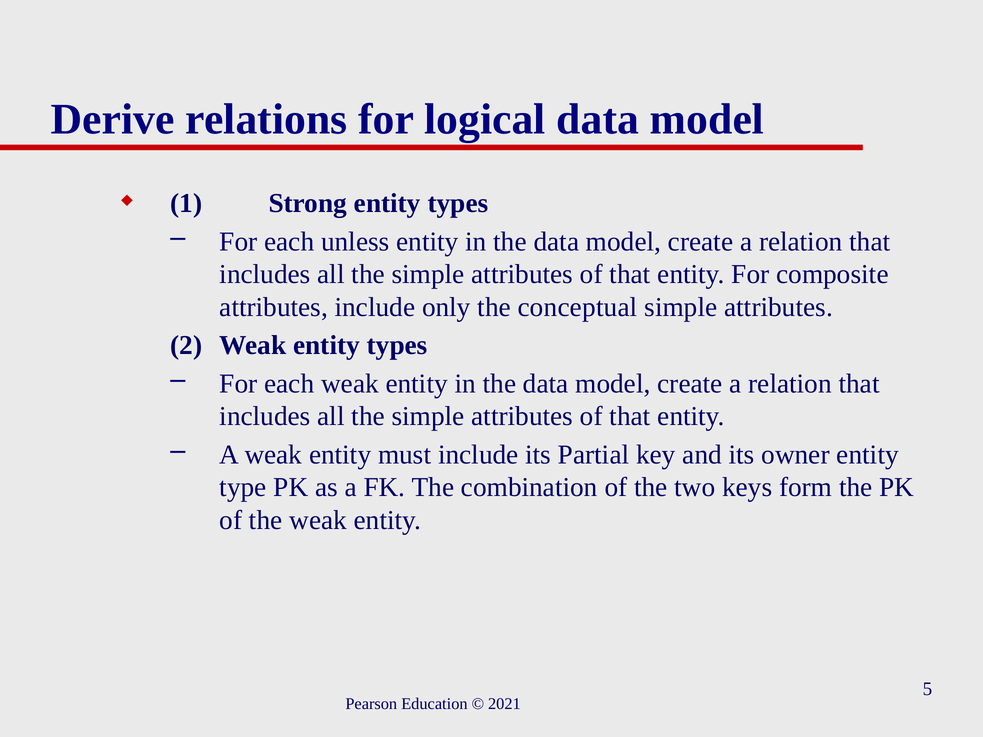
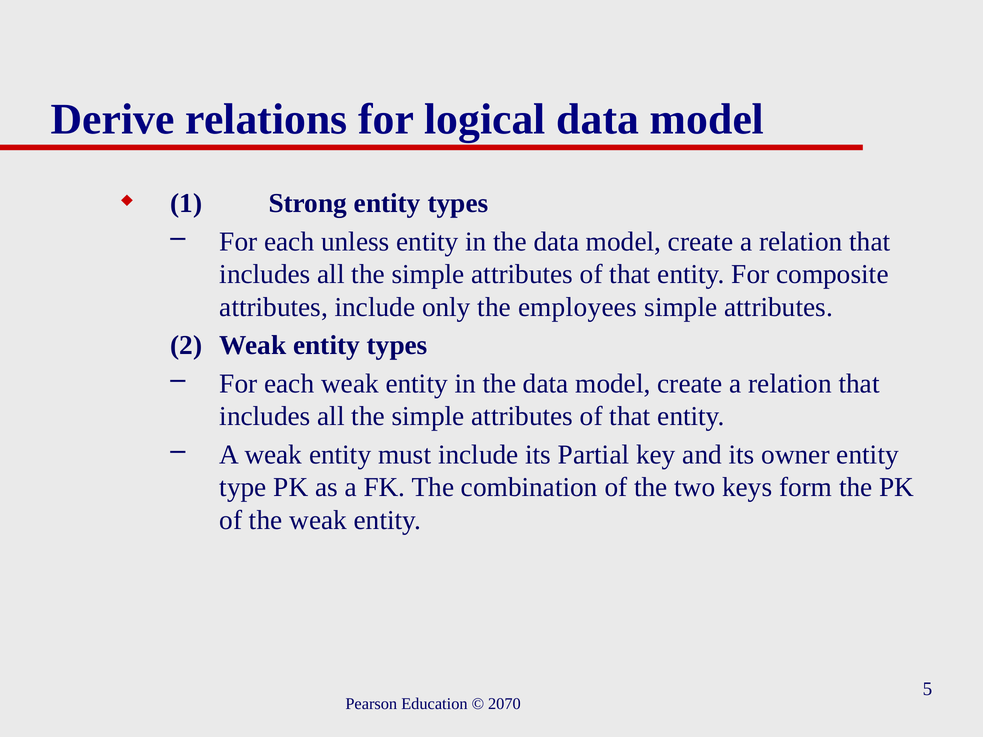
conceptual: conceptual -> employees (578, 307)
2021: 2021 -> 2070 (504, 704)
